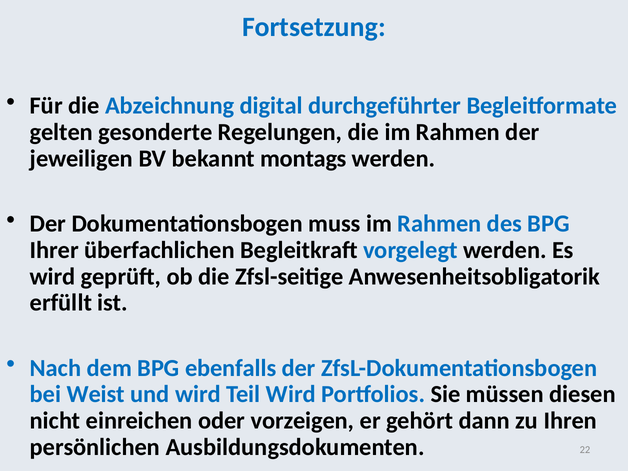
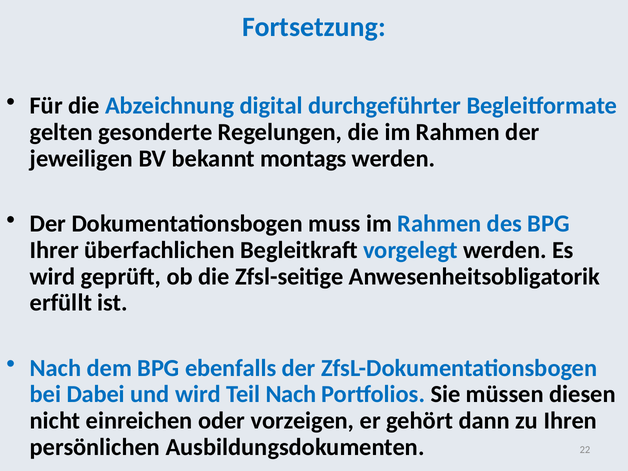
Weist: Weist -> Dabei (96, 394)
Teil Wird: Wird -> Nach (291, 394)
